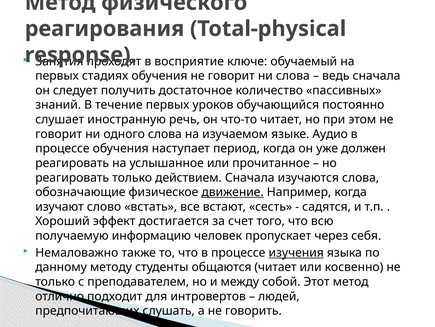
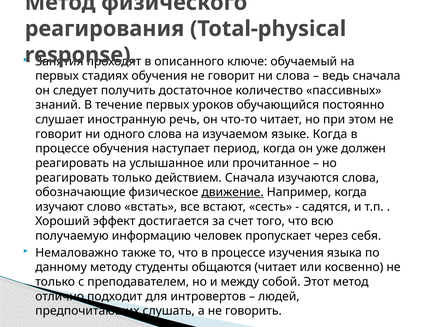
восприятие: восприятие -> описанного (189, 61)
языке Аудио: Аудио -> Когда (330, 134)
изучения underline: present -> none (296, 252)
